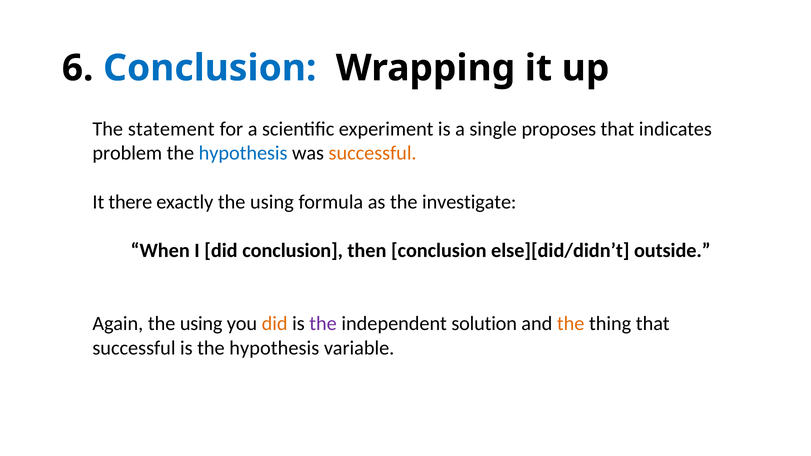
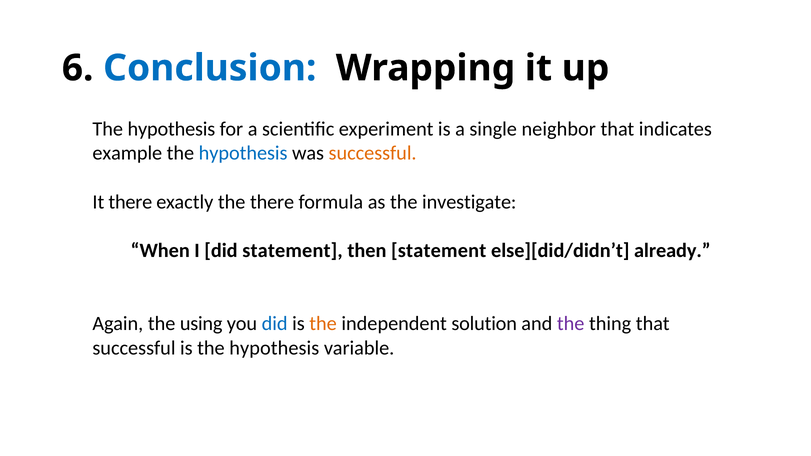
statement: statement -> hypothesis (171, 129)
proposes: proposes -> neighbor (559, 129)
problem: problem -> example (127, 153)
exactly the using: using -> there (272, 202)
did conclusion: conclusion -> statement (292, 251)
then conclusion: conclusion -> statement (439, 251)
outside: outside -> already (672, 251)
did colour: orange -> blue (275, 324)
the colour: purple -> orange (323, 324)
the colour: orange -> purple (571, 324)
